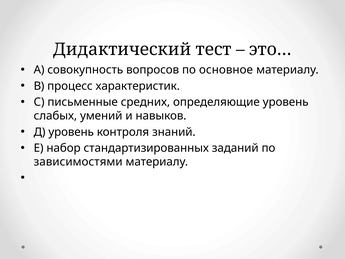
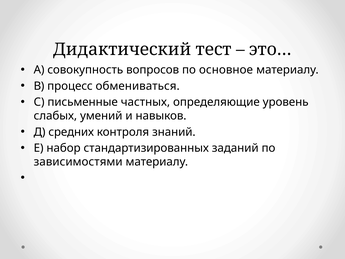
характеристик: характеристик -> обмениваться (138, 86)
средних: средних -> частных (145, 102)
Д уровень: уровень -> средних (71, 132)
